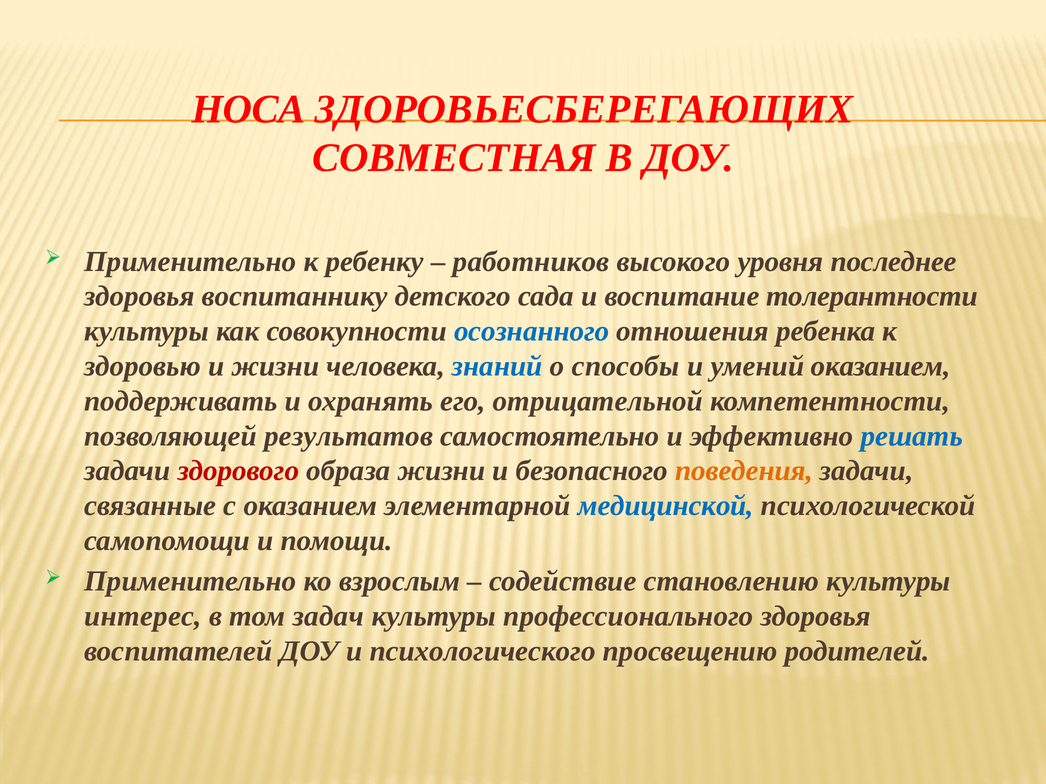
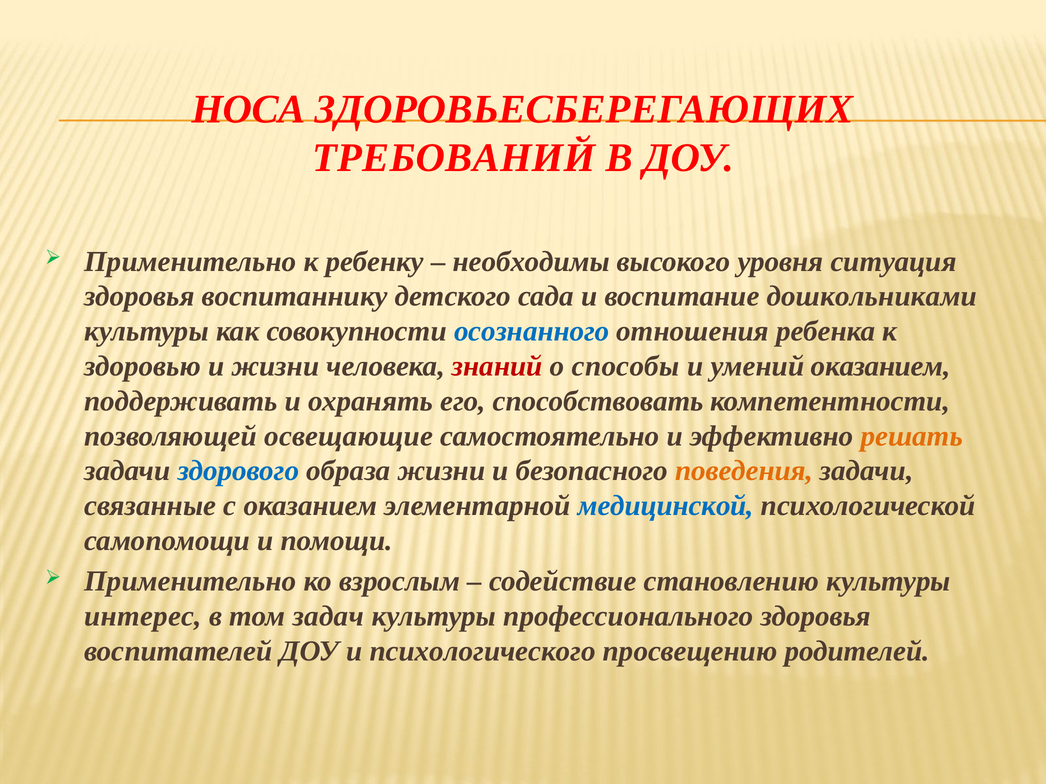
СОВМЕСТНАЯ: СОВМЕСТНАЯ -> ТРЕБОВАНИЙ (454, 158)
работников: работников -> необходимы (531, 262)
последнее: последнее -> ситуация (894, 262)
толерантности: толерантности -> дошкольниками (872, 297)
знаний colour: blue -> red (497, 366)
отрицательной: отрицательной -> способствовать (598, 401)
результатов: результатов -> освещающие (349, 436)
решать colour: blue -> orange (912, 436)
здорового colour: red -> blue (238, 471)
